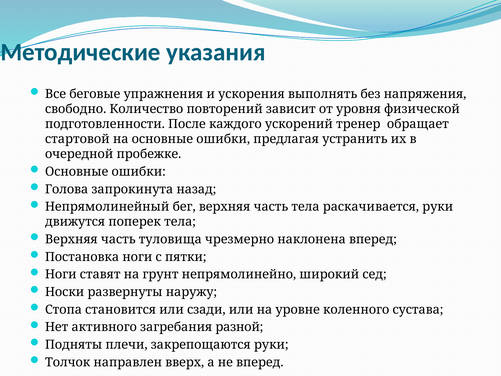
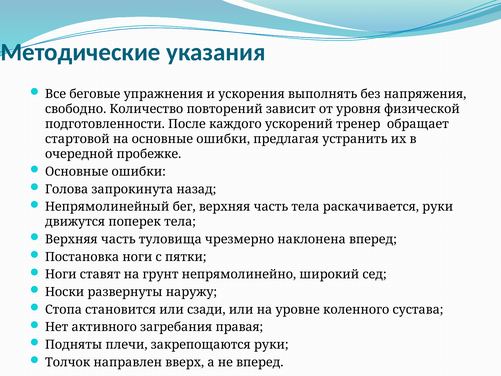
разной: разной -> правая (239, 327)
